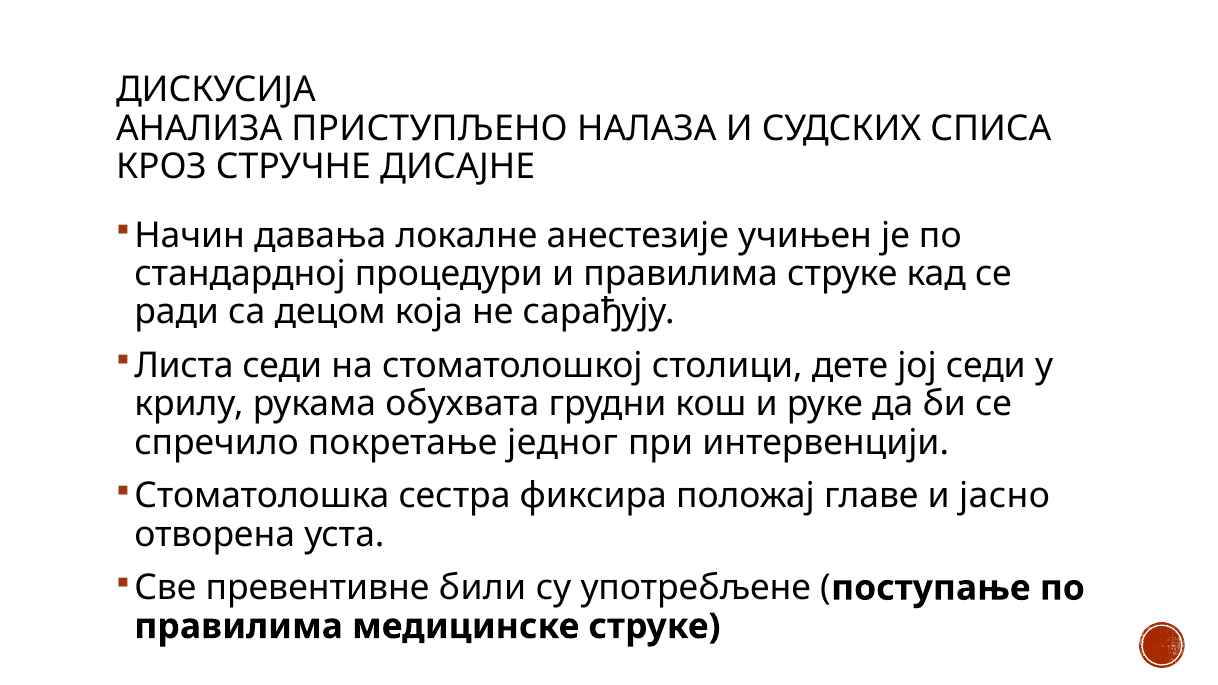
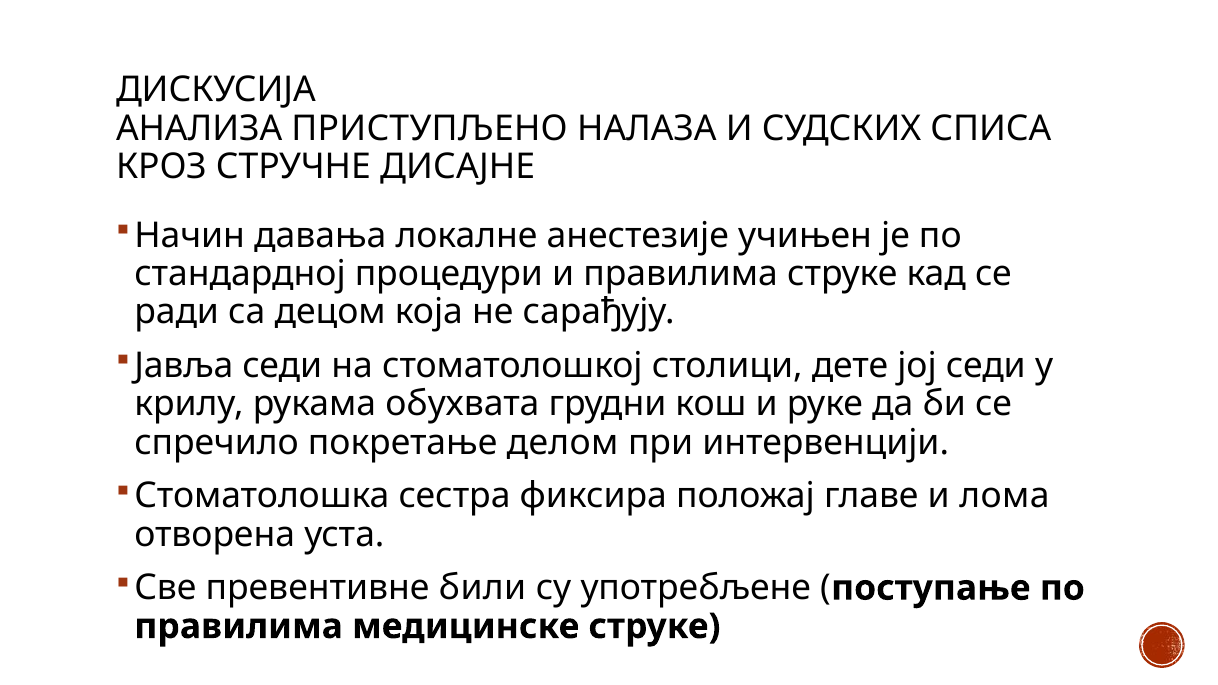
Листа: Листа -> Јавља (184, 366)
једног: једног -> делом (563, 443)
јасно: јасно -> лома (1005, 496)
